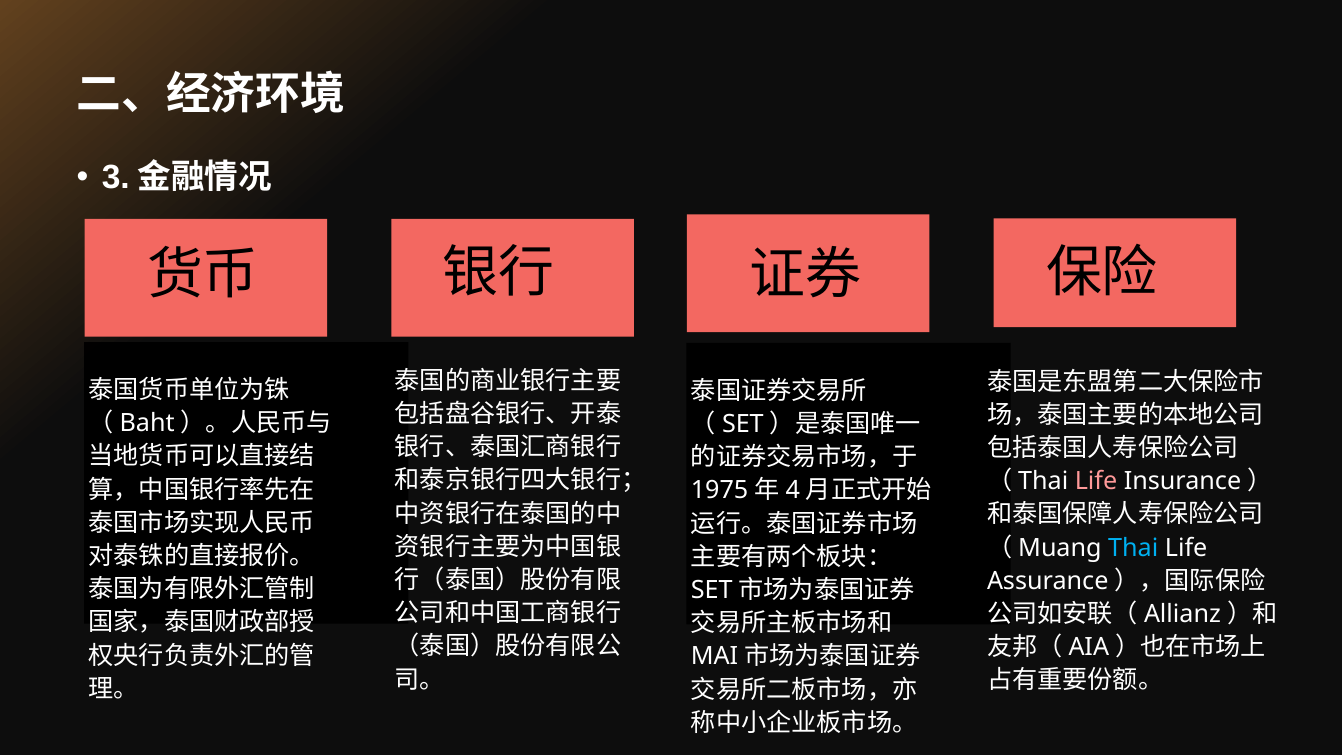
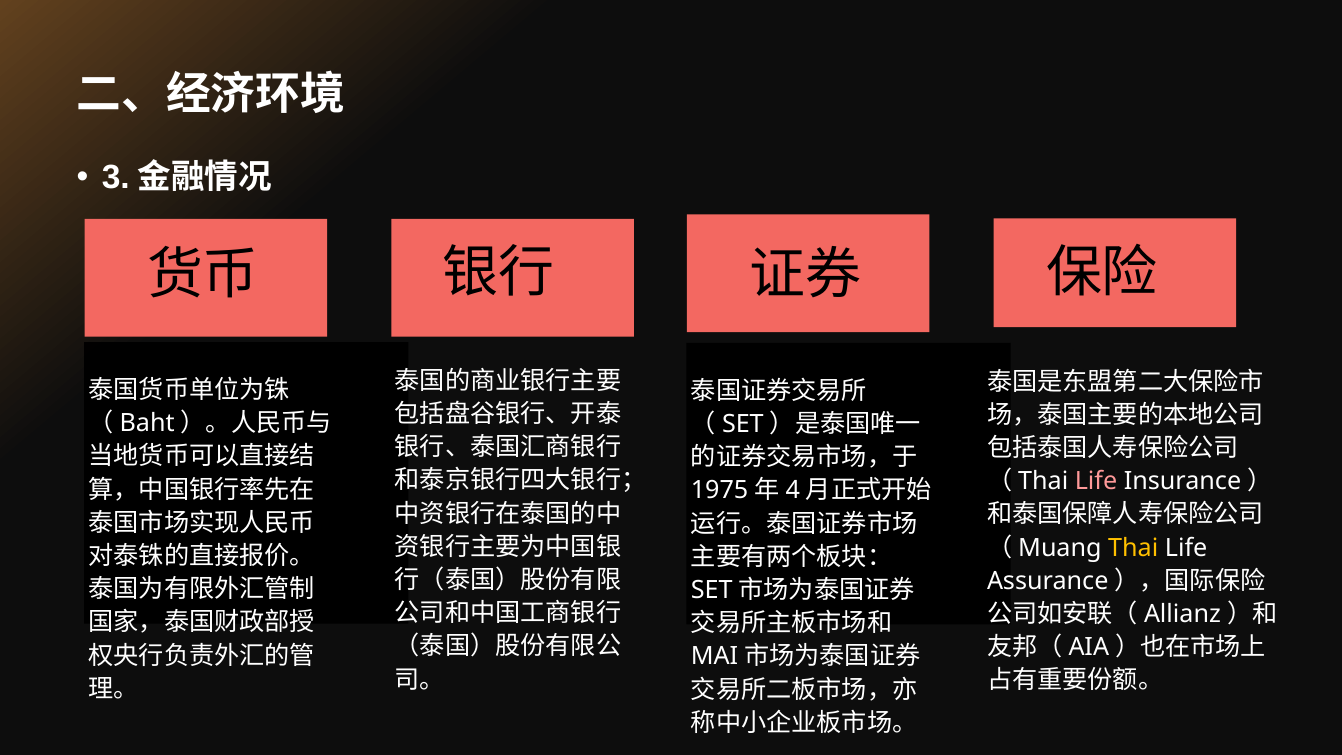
Thai colour: light blue -> yellow (1133, 548)
